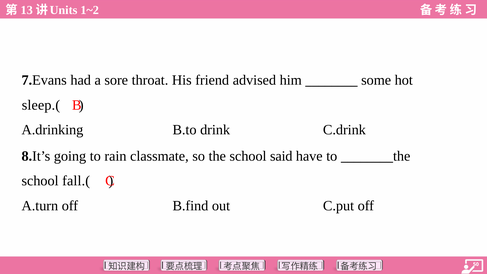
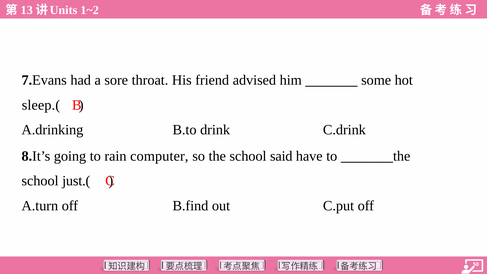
classmate: classmate -> computer (159, 156)
fall.(: fall.( -> just.( (76, 181)
